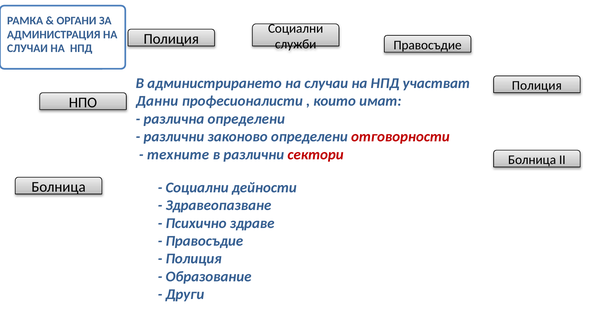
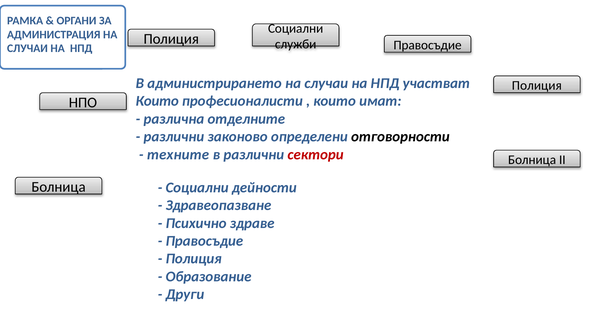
Данни: Данни -> Които (157, 101)
различна определени: определени -> отделните (246, 119)
отговорности colour: red -> black (400, 137)
